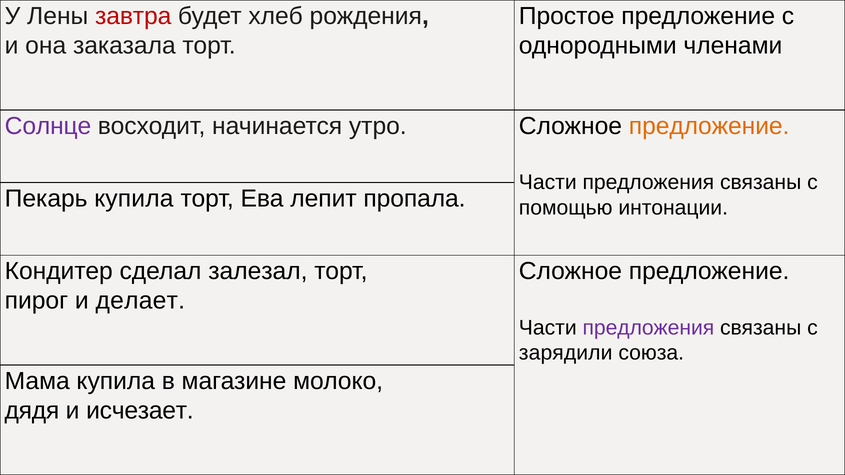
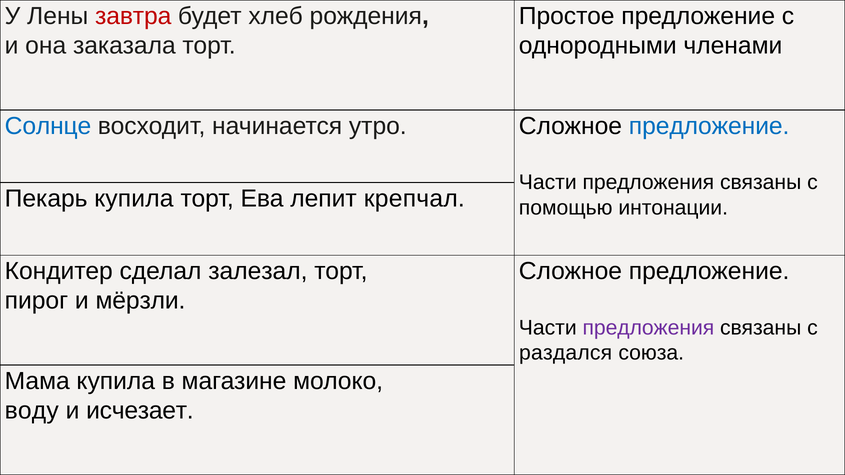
Солнце colour: purple -> blue (48, 126)
предложение colour: orange -> blue (709, 126)
пропала: пропала -> крепчал (414, 199)
делает: делает -> мёрзли (140, 301)
зарядили: зарядили -> раздался (566, 353)
дядя: дядя -> воду (32, 411)
